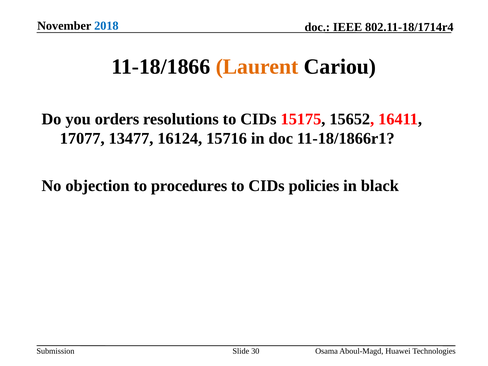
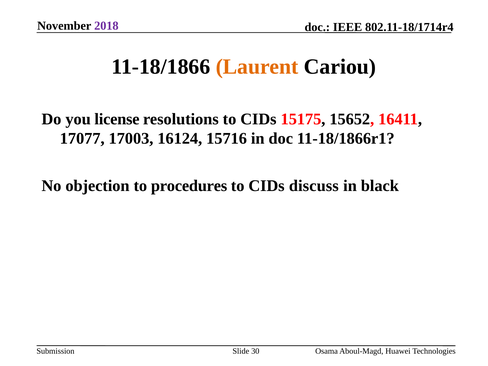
2018 colour: blue -> purple (106, 26)
orders: orders -> license (117, 119)
13477: 13477 -> 17003 (131, 139)
policies: policies -> discuss (314, 186)
